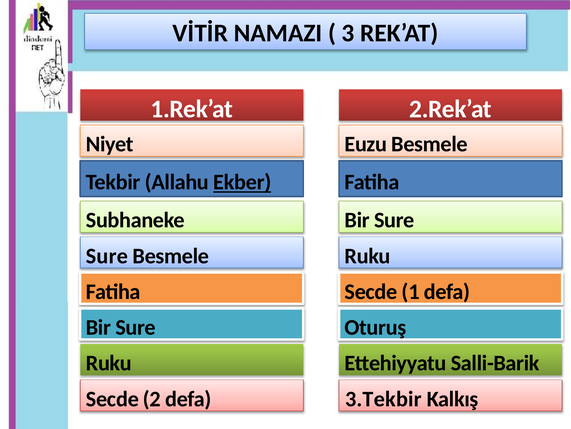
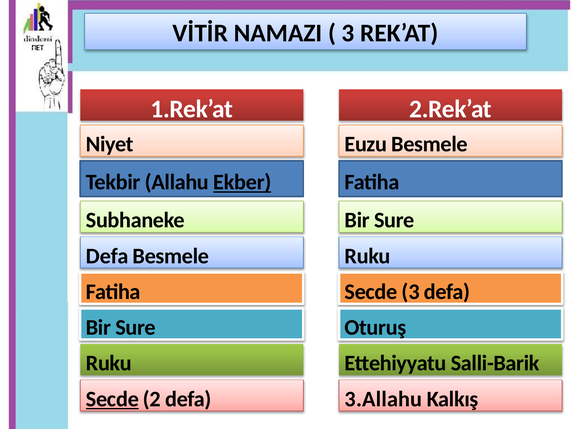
Sure: Sure -> Defa (107, 256)
Secde 1: 1 -> 3 (411, 291)
Secde underline: none -> present (112, 398)
3.Tekbir: 3.Tekbir -> 3.Allahu (383, 398)
